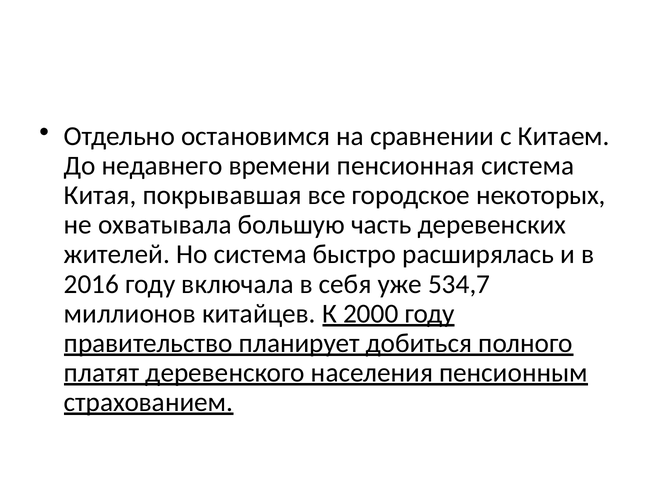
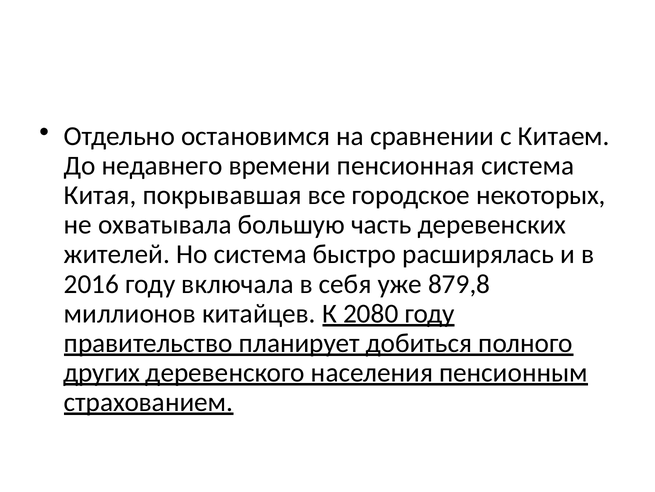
534,7: 534,7 -> 879,8 (459, 284)
2000: 2000 -> 2080 (371, 313)
платят: платят -> других (102, 372)
